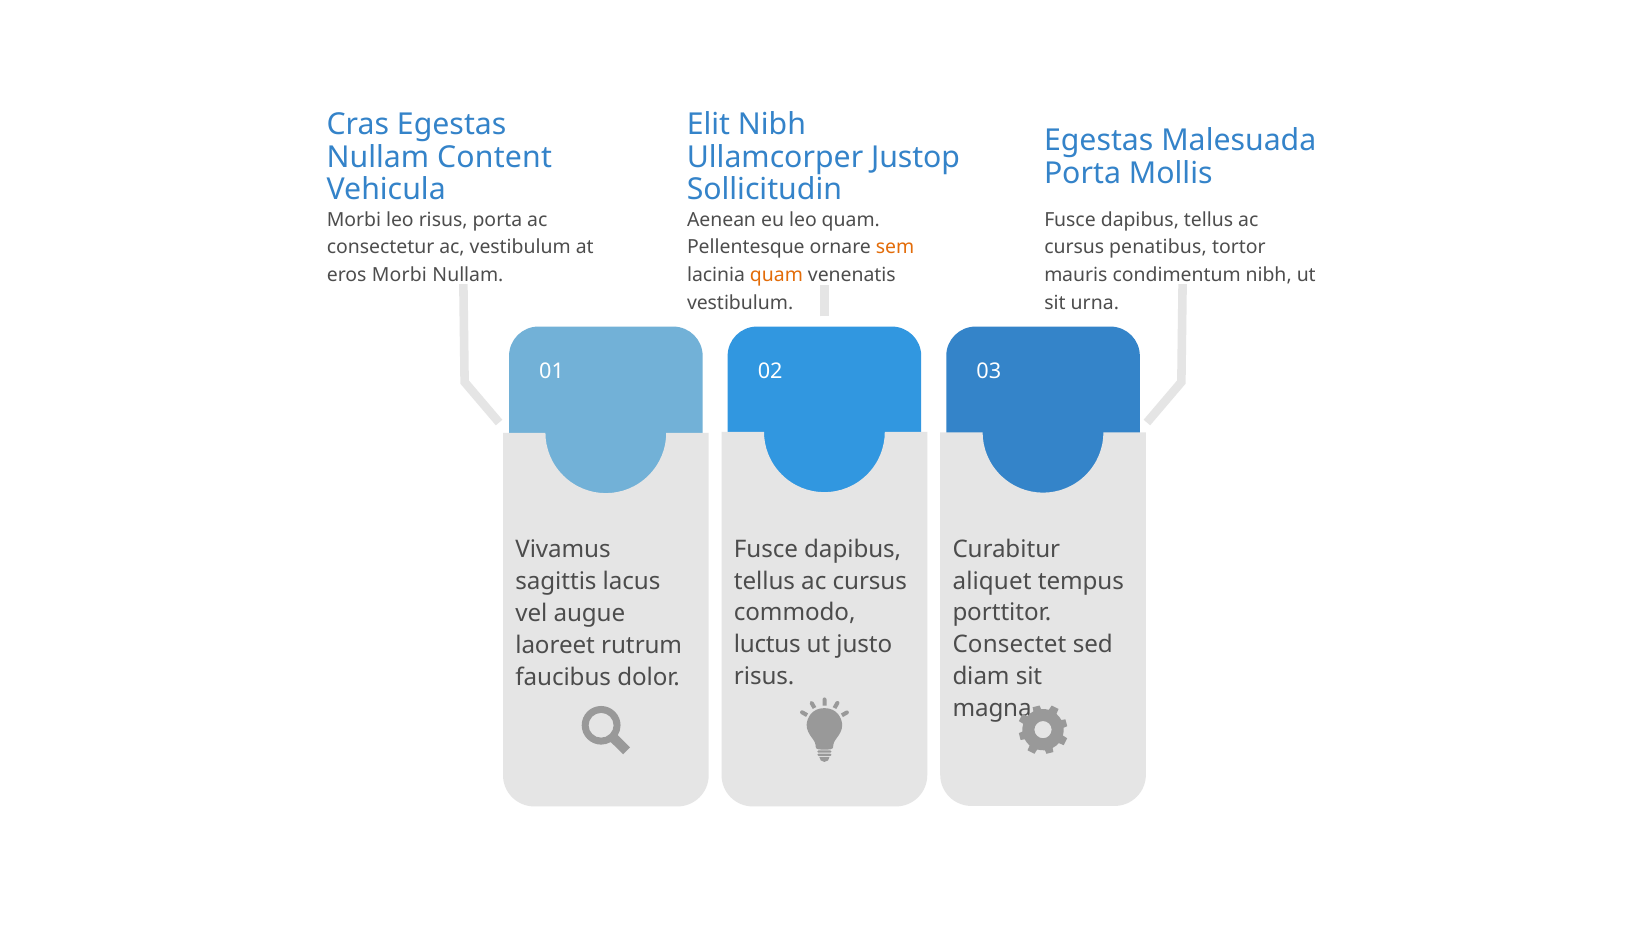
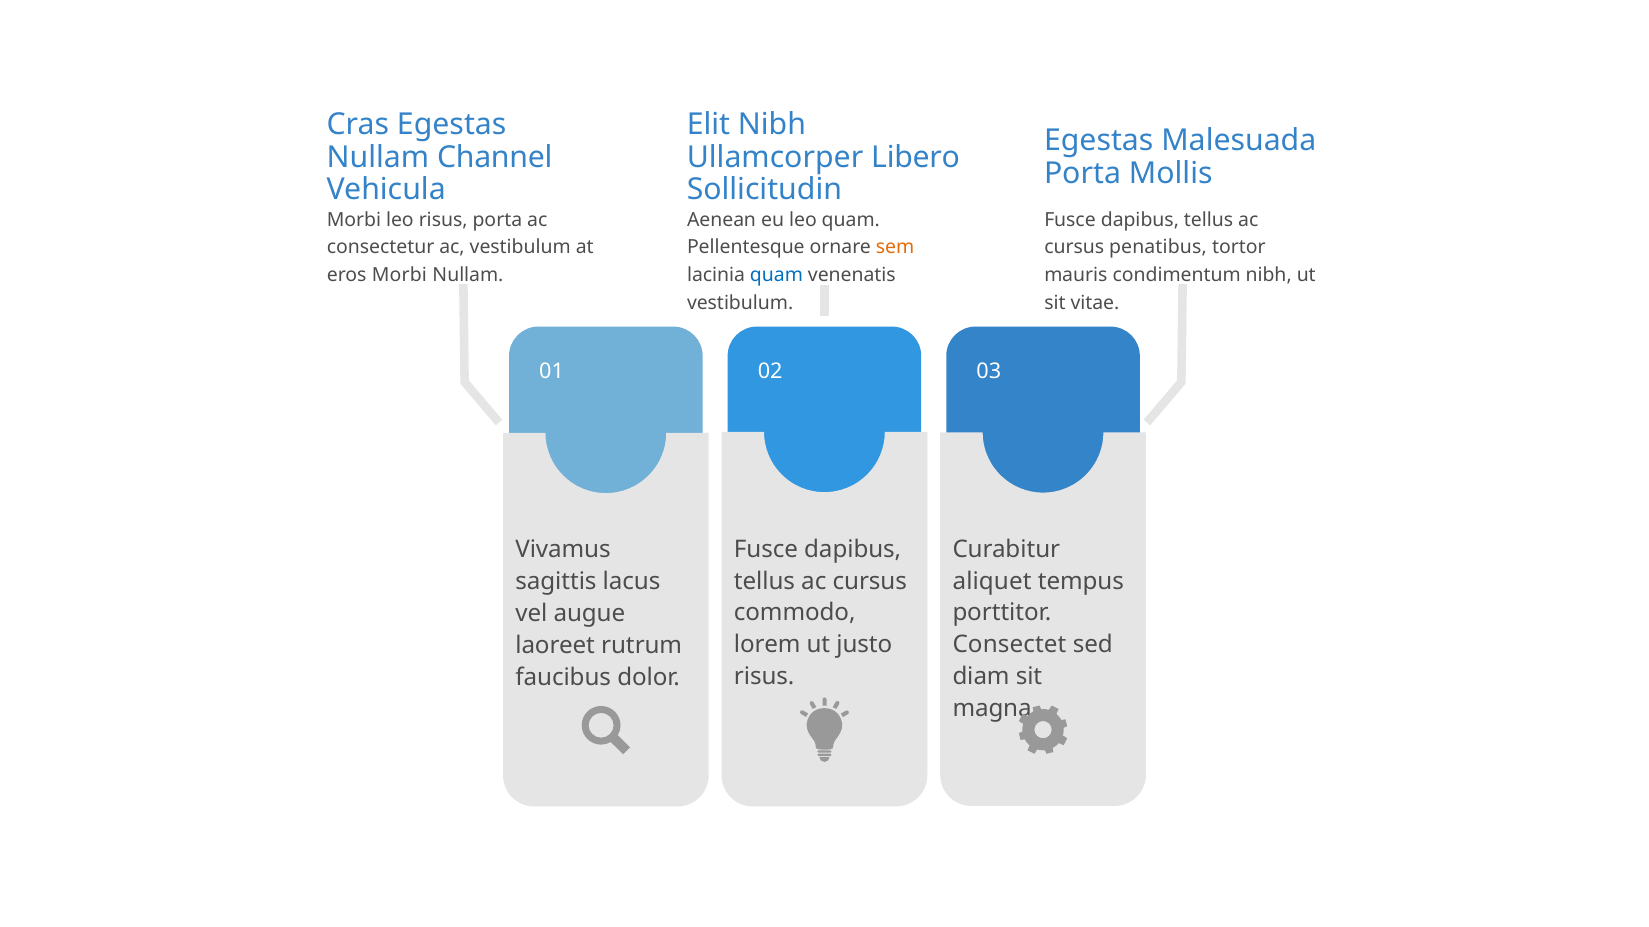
Content: Content -> Channel (495, 157)
Justop: Justop -> Libero (916, 157)
quam colour: orange -> blue (776, 275)
urna: urna -> vitae (1095, 303)
luctus: luctus -> lorem (767, 645)
